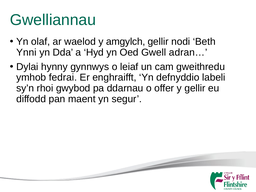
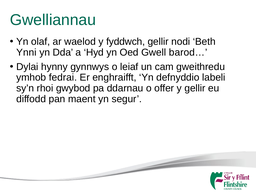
amgylch: amgylch -> fyddwch (126, 42)
adran…: adran… -> barod… (188, 52)
